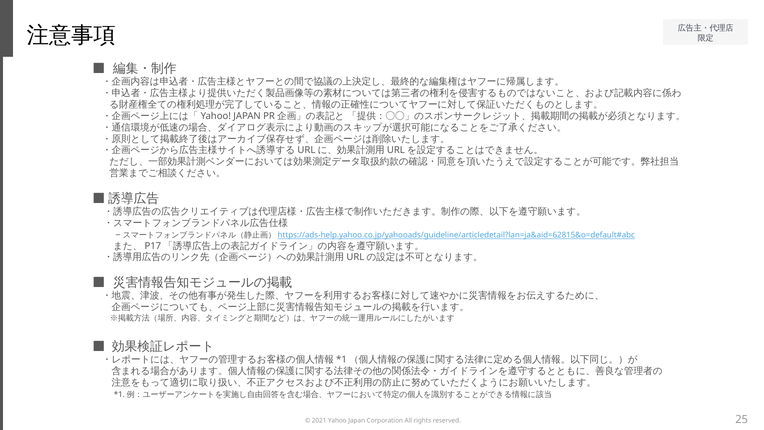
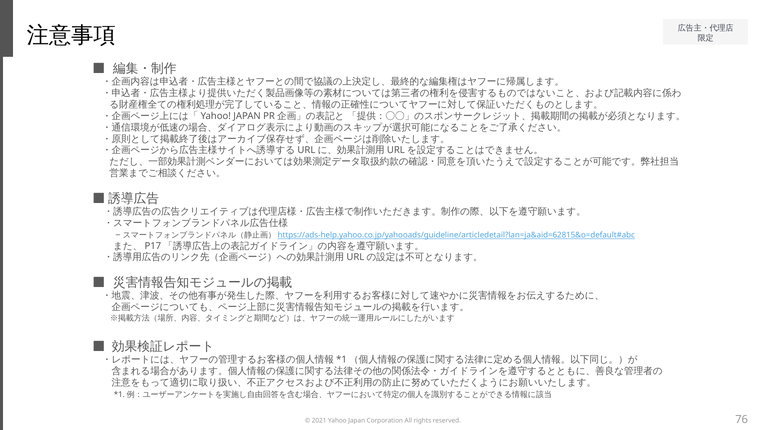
25: 25 -> 76 (742, 419)
